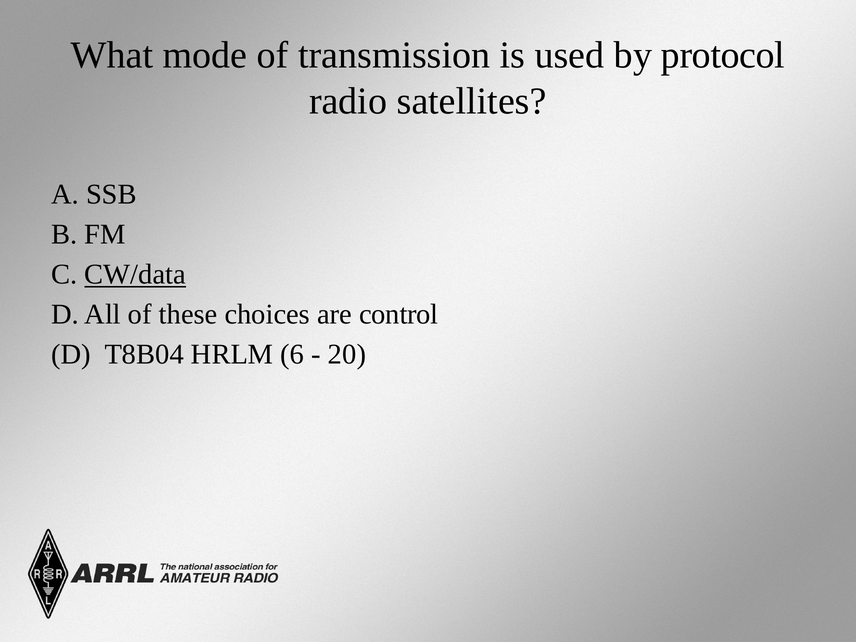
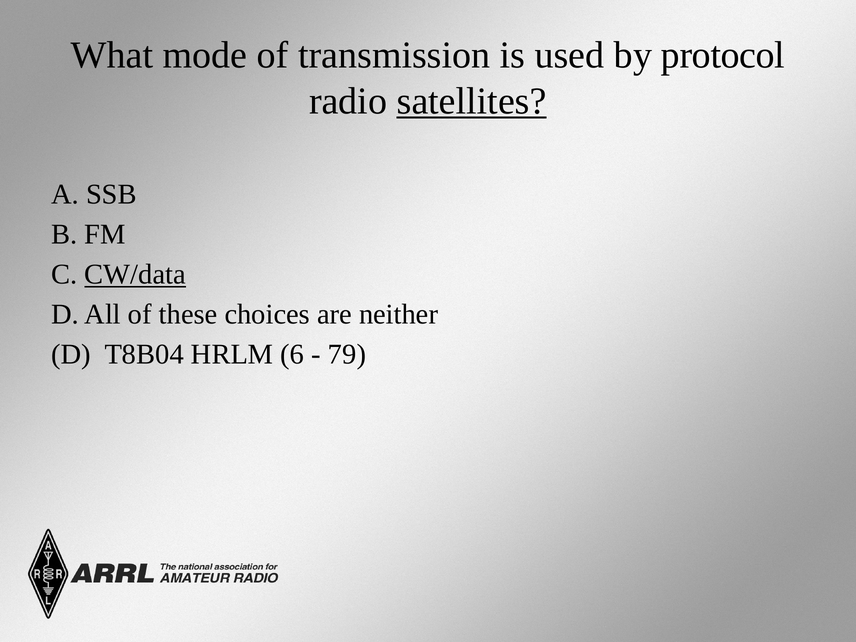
satellites underline: none -> present (472, 101)
control: control -> neither (399, 314)
20: 20 -> 79 (347, 354)
